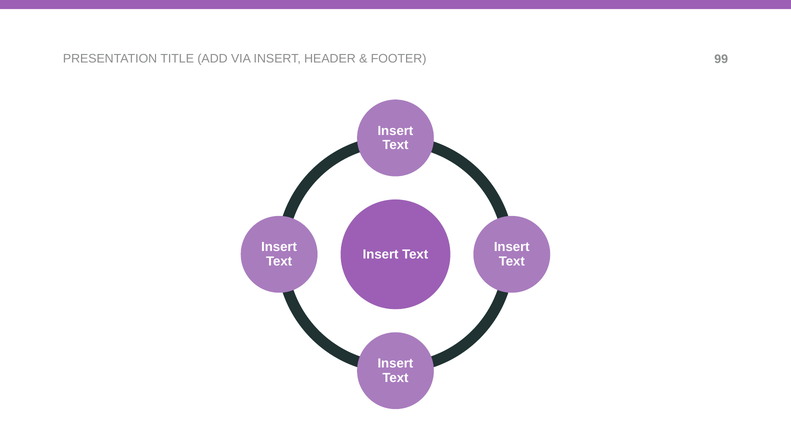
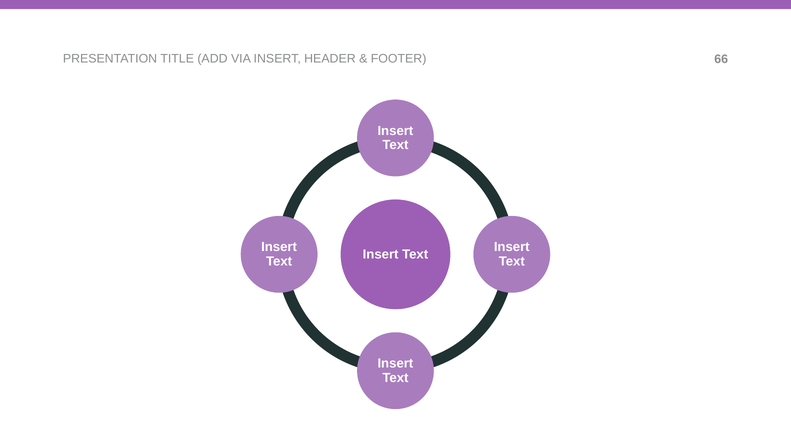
99: 99 -> 66 (721, 59)
